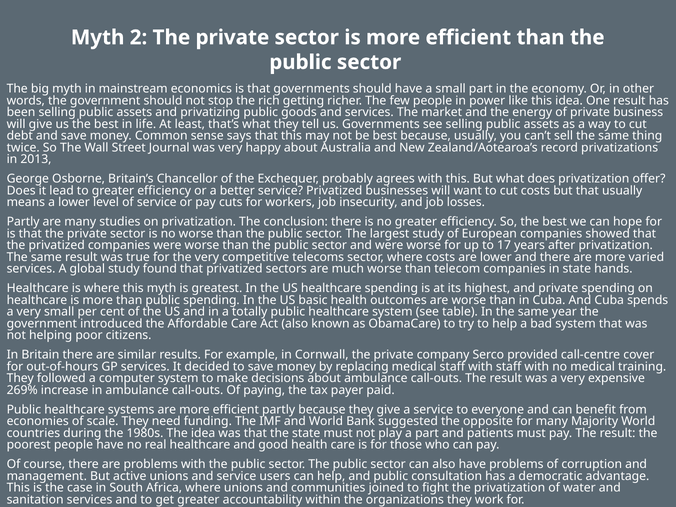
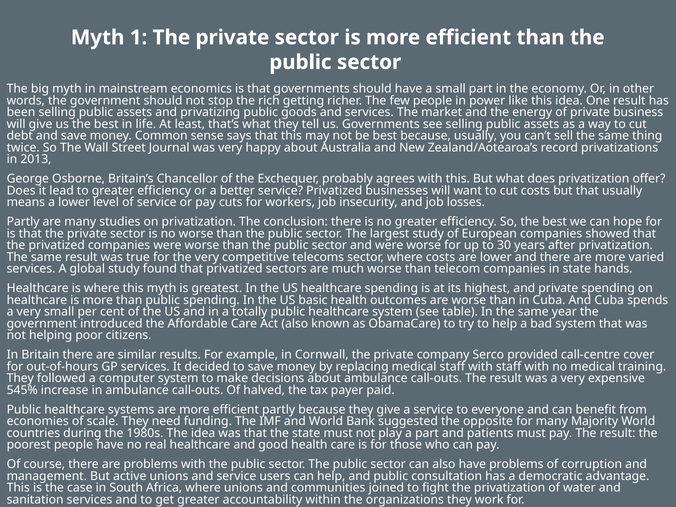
2: 2 -> 1 (139, 37)
17: 17 -> 30 (504, 245)
269%: 269% -> 545% (22, 390)
paying: paying -> halved (264, 390)
